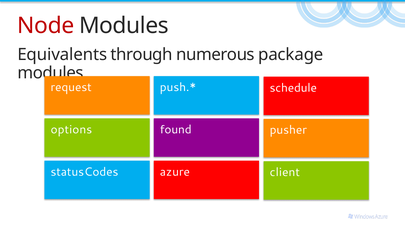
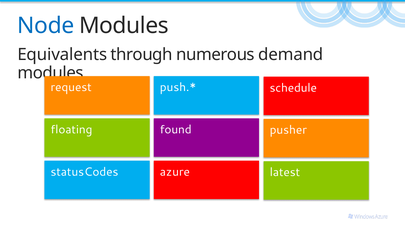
Node colour: red -> blue (46, 26)
package: package -> demand (291, 55)
options: options -> floating (71, 129)
client: client -> latest (285, 172)
